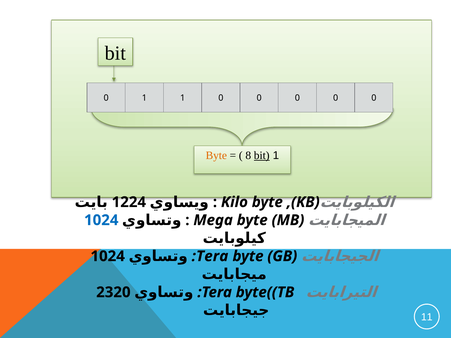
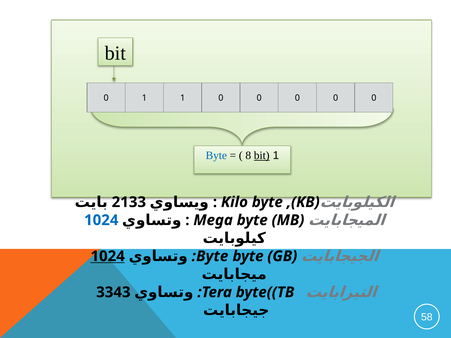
Byte colour: orange -> blue (216, 156)
1224: 1224 -> 2133 (129, 202)
1024 underline: none -> present (108, 256)
Tera: Tera -> Byte (212, 256)
2320: 2320 -> 3343 (113, 292)
11: 11 -> 58 (427, 317)
